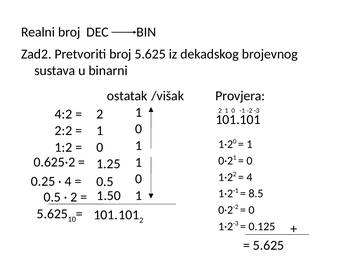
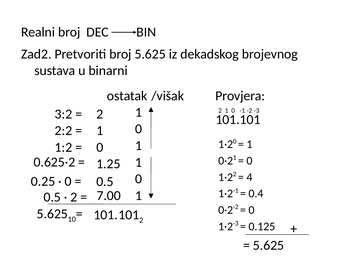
4:2: 4:2 -> 3:2 (63, 114)
4: 4 -> 0 (68, 181)
8.5: 8.5 -> 0.4 (256, 194)
1.50: 1.50 -> 7.00 (109, 196)
